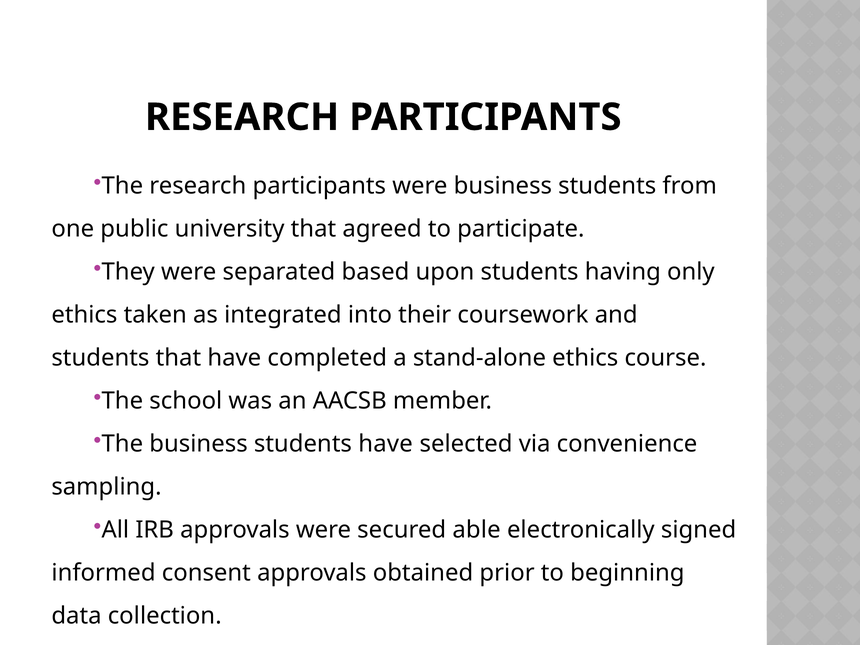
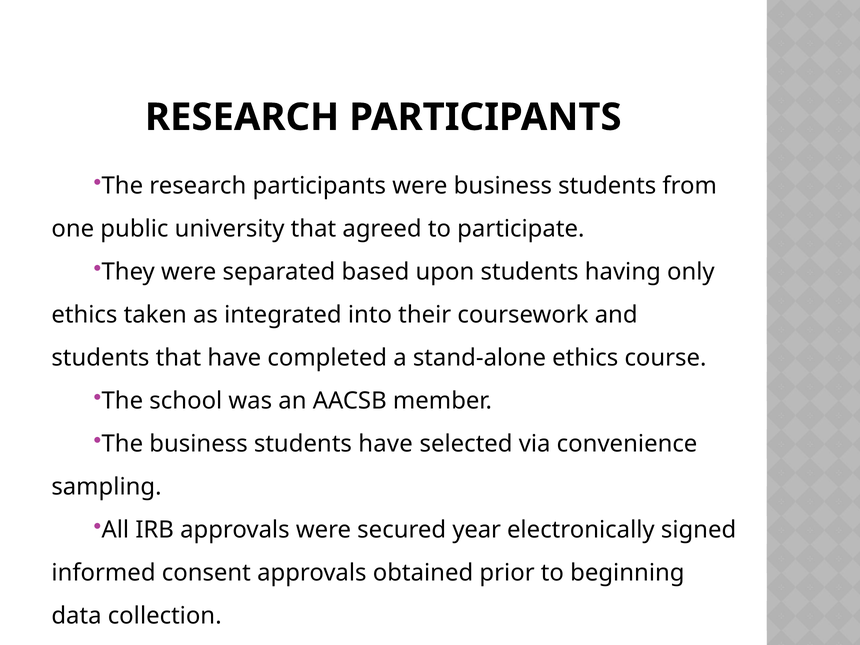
able: able -> year (477, 530)
